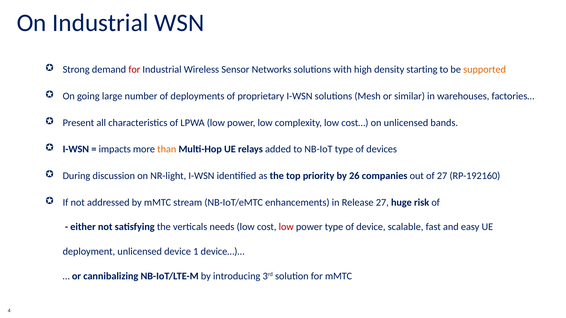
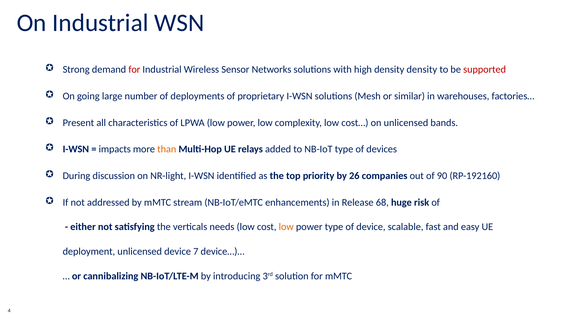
density starting: starting -> density (422, 70)
supported colour: orange -> red (485, 70)
of 27: 27 -> 90 (442, 176)
Release 27: 27 -> 68 (382, 203)
low colour: red -> orange (286, 227)
1: 1 -> 7 (196, 252)
